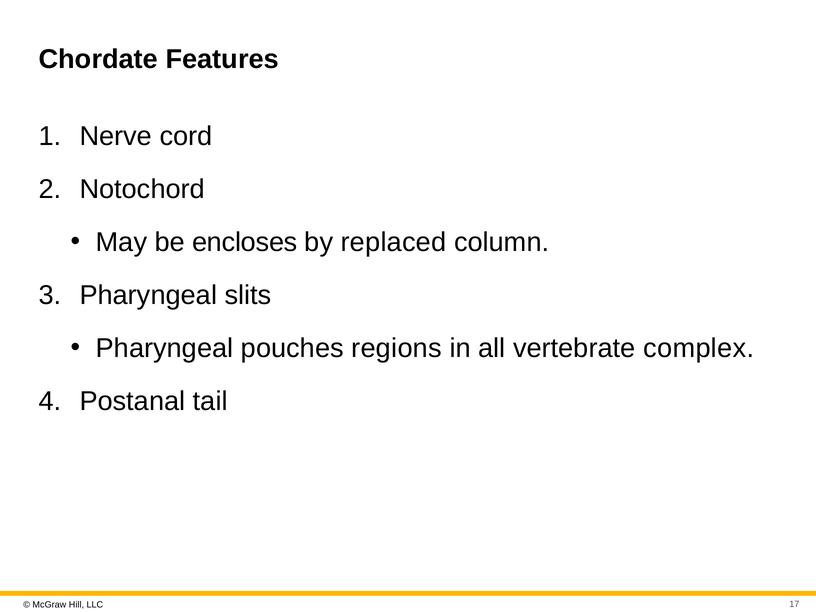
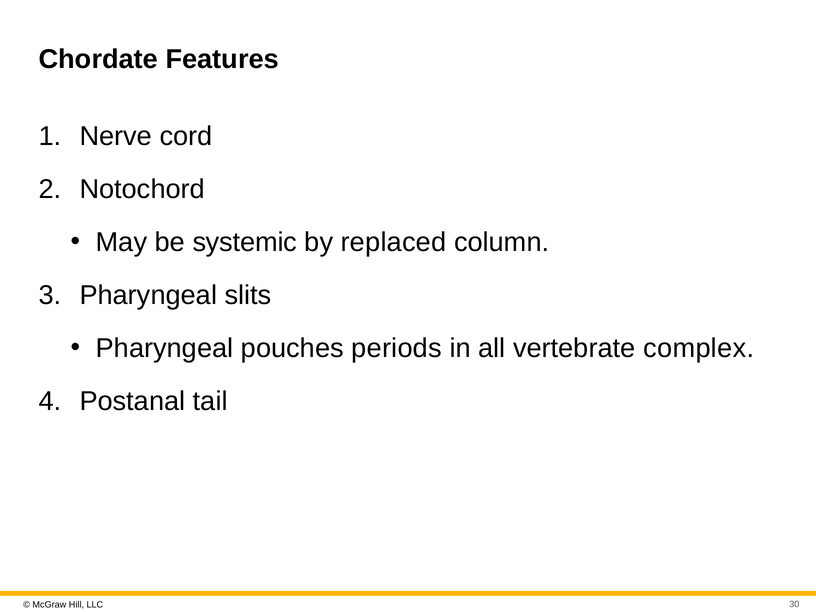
encloses: encloses -> systemic (245, 242)
regions: regions -> periods (397, 348)
17: 17 -> 30 (794, 604)
